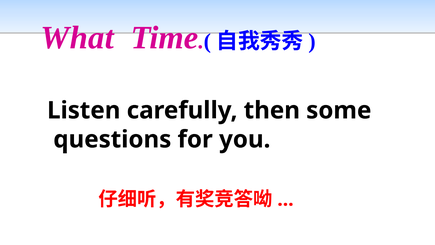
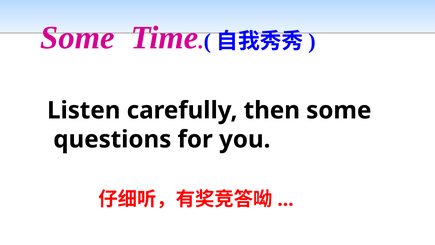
What: What -> Some (77, 38)
